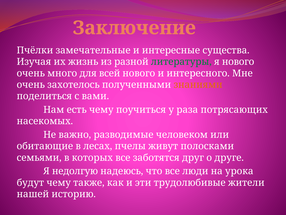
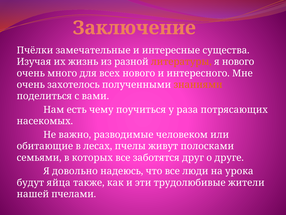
литературы colour: green -> orange (181, 62)
всей: всей -> всех (110, 73)
недолгую: недолгую -> довольно (75, 171)
будут чему: чему -> яйца (59, 182)
историю: историю -> пчелами (74, 194)
